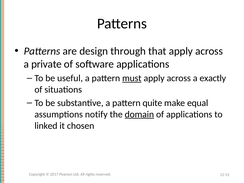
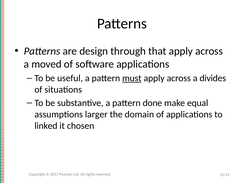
private: private -> moved (47, 64)
exactly: exactly -> divides (213, 78)
quite: quite -> done (152, 103)
notify: notify -> larger (96, 114)
domain underline: present -> none (139, 114)
